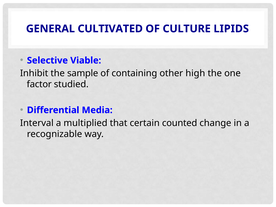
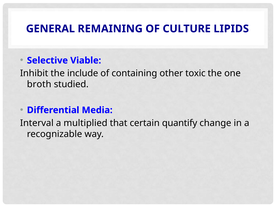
CULTIVATED: CULTIVATED -> REMAINING (110, 29)
sample: sample -> include (83, 73)
high: high -> toxic (195, 73)
factor: factor -> broth (39, 84)
counted: counted -> quantify (180, 123)
